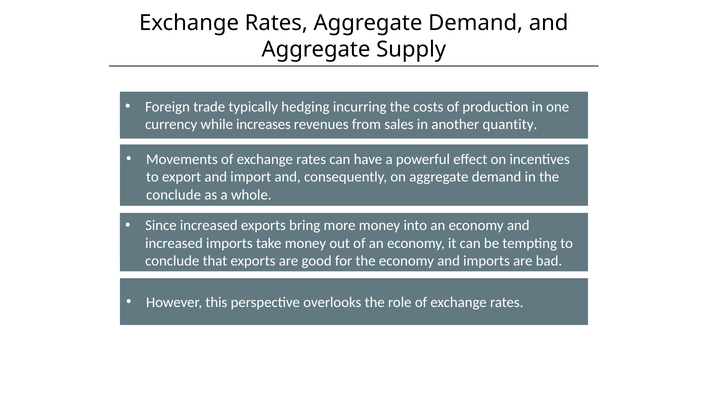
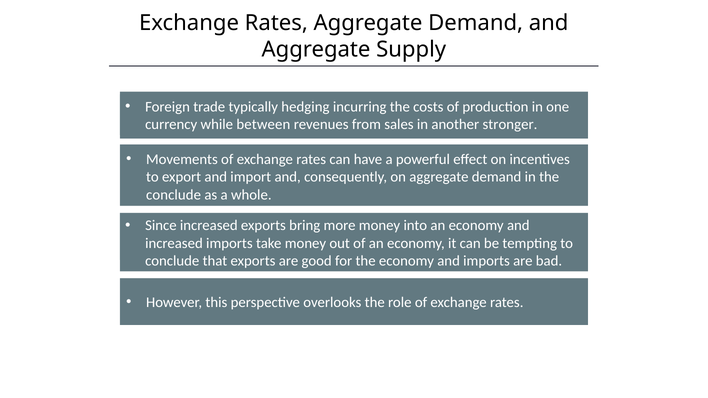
increases: increases -> between (263, 125)
quantity: quantity -> stronger (510, 125)
